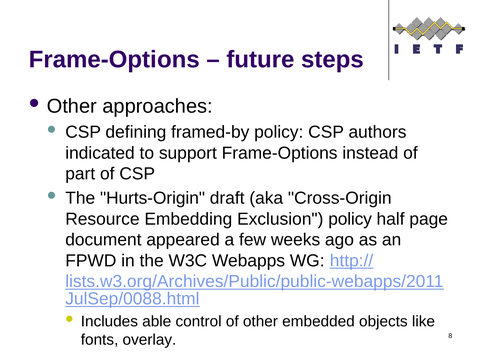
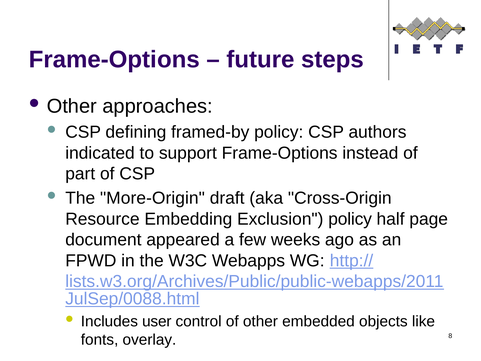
Hurts-Origin: Hurts-Origin -> More-Origin (152, 198)
able: able -> user (157, 321)
